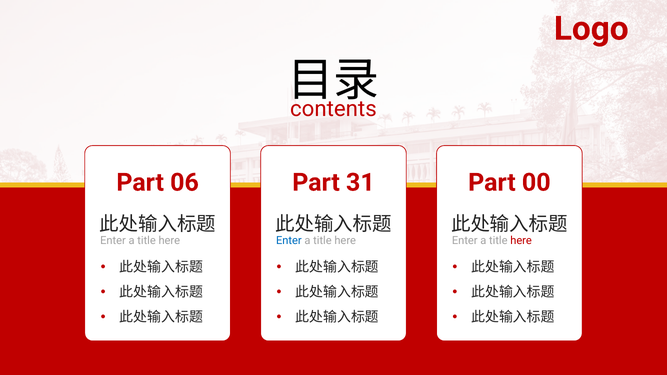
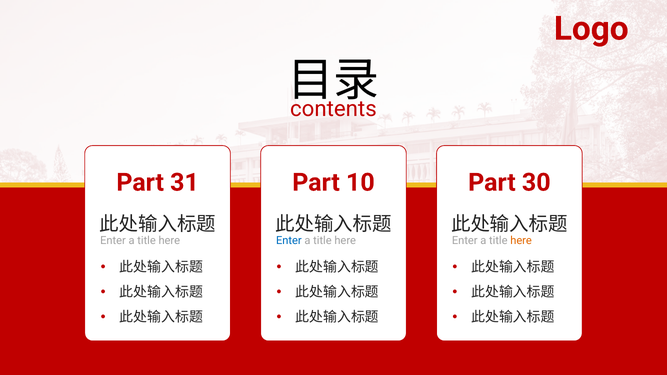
06: 06 -> 31 (184, 183)
31: 31 -> 10 (360, 183)
00: 00 -> 30 (536, 183)
here colour: red -> orange (521, 240)
